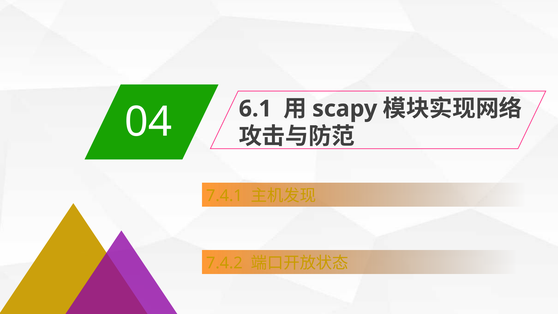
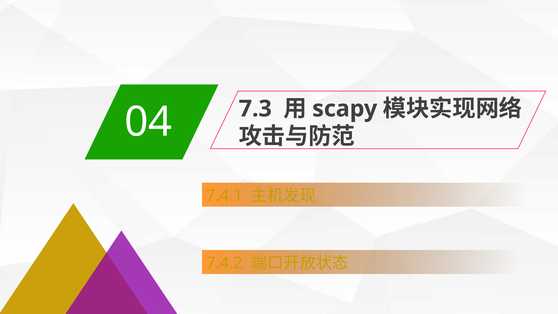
6.1: 6.1 -> 7.3 (255, 109)
